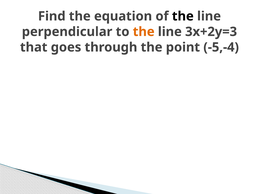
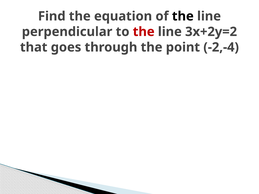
the colour: orange -> red (144, 32)
3x+2y=3: 3x+2y=3 -> 3x+2y=2 (211, 32)
-5,-4: -5,-4 -> -2,-4 (221, 47)
